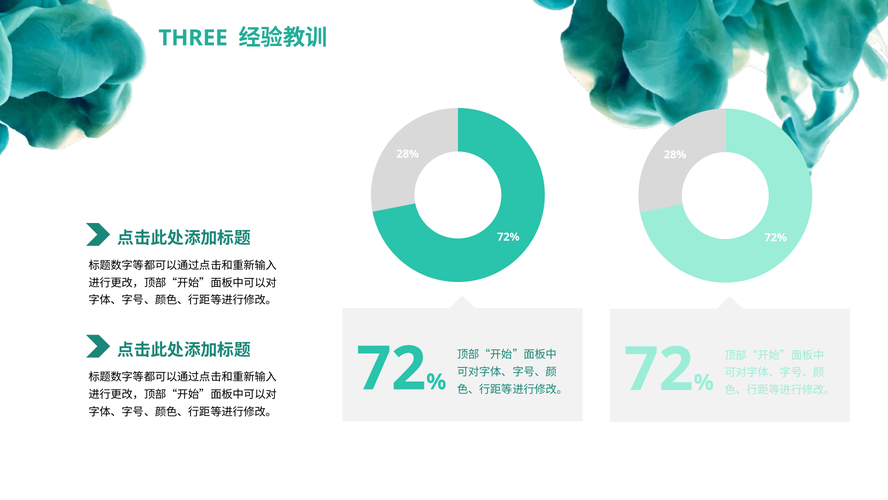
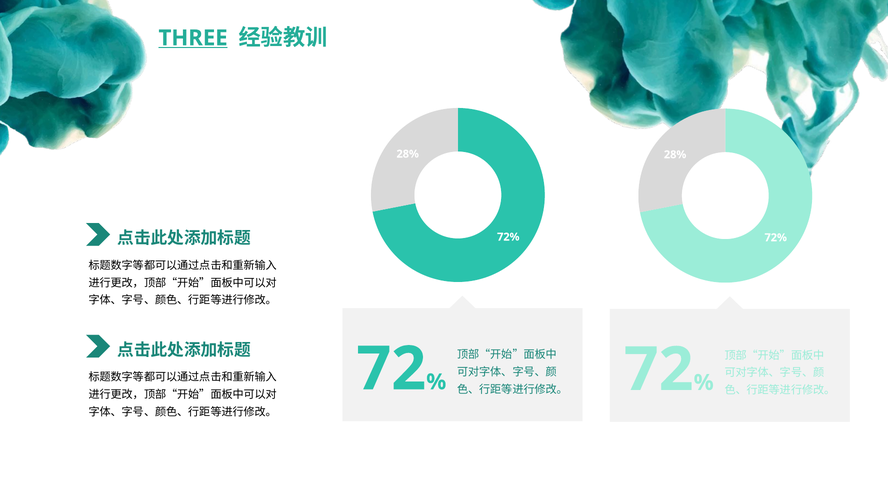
THREE underline: none -> present (193, 38)
